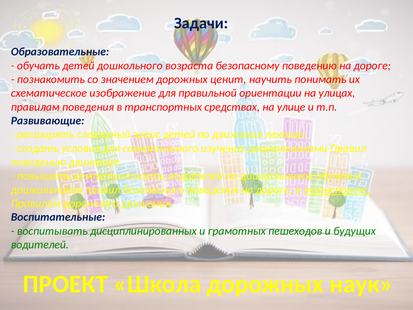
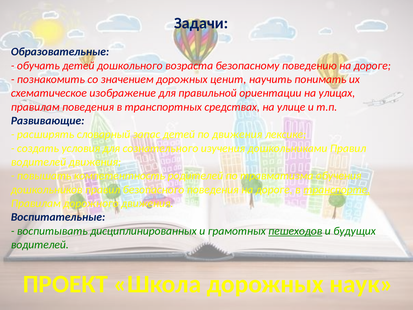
поведению: поведению -> водителей (39, 162)
по дошкольников: дошкольников -> травматизма (277, 176)
пешеходов underline: none -> present (295, 231)
